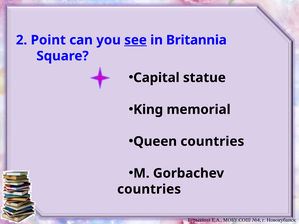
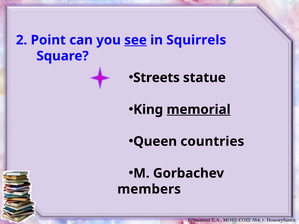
Britannia: Britannia -> Squirrels (196, 40)
Capital: Capital -> Streets (156, 78)
memorial underline: none -> present (199, 110)
countries: countries -> members (149, 189)
